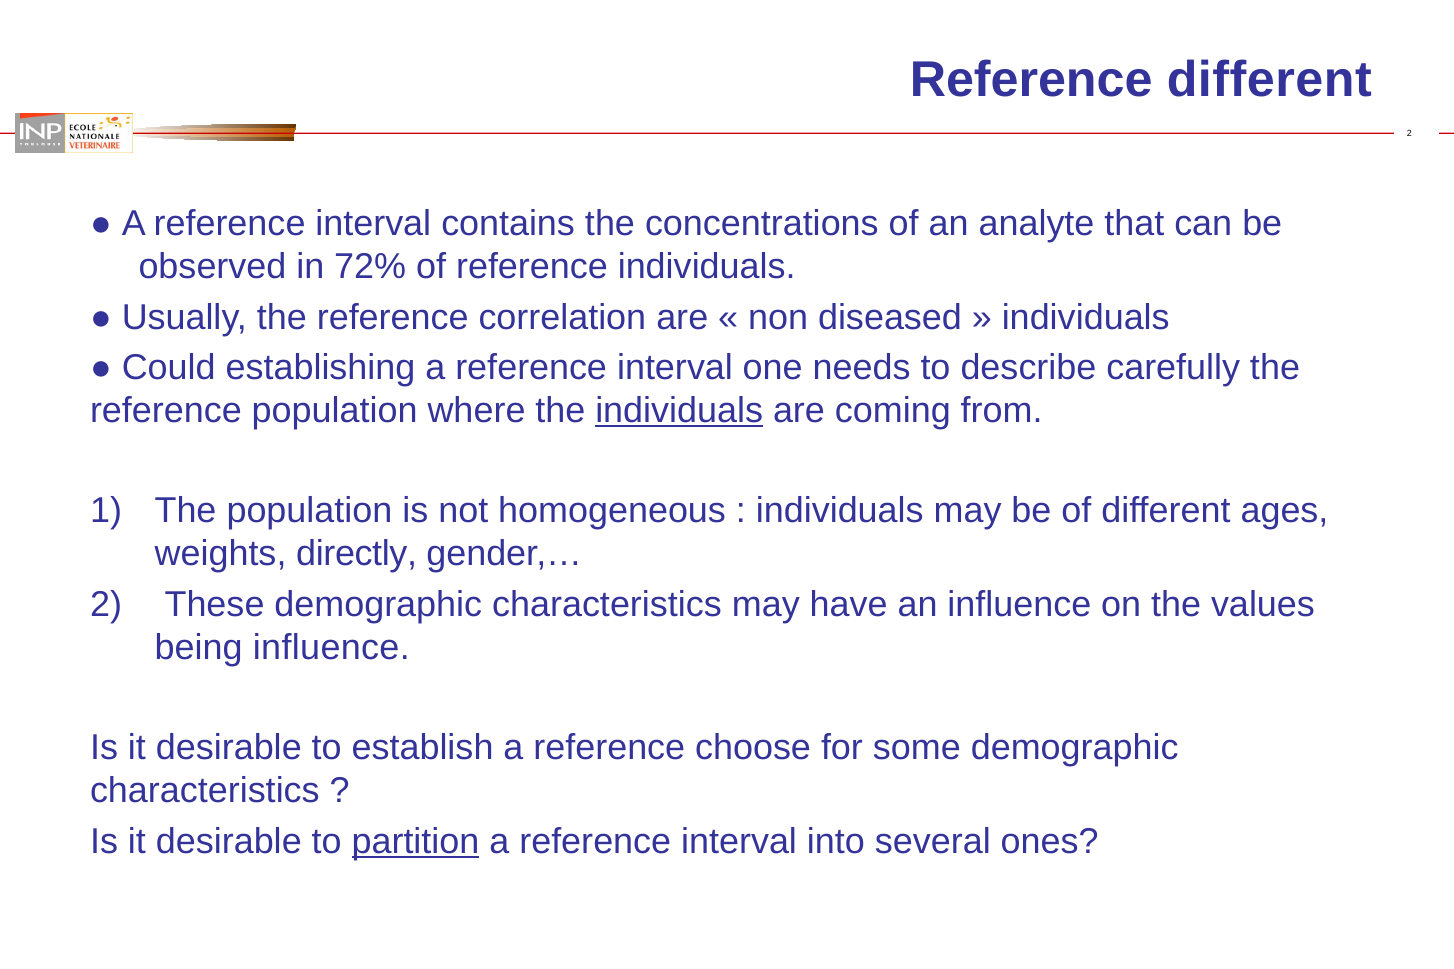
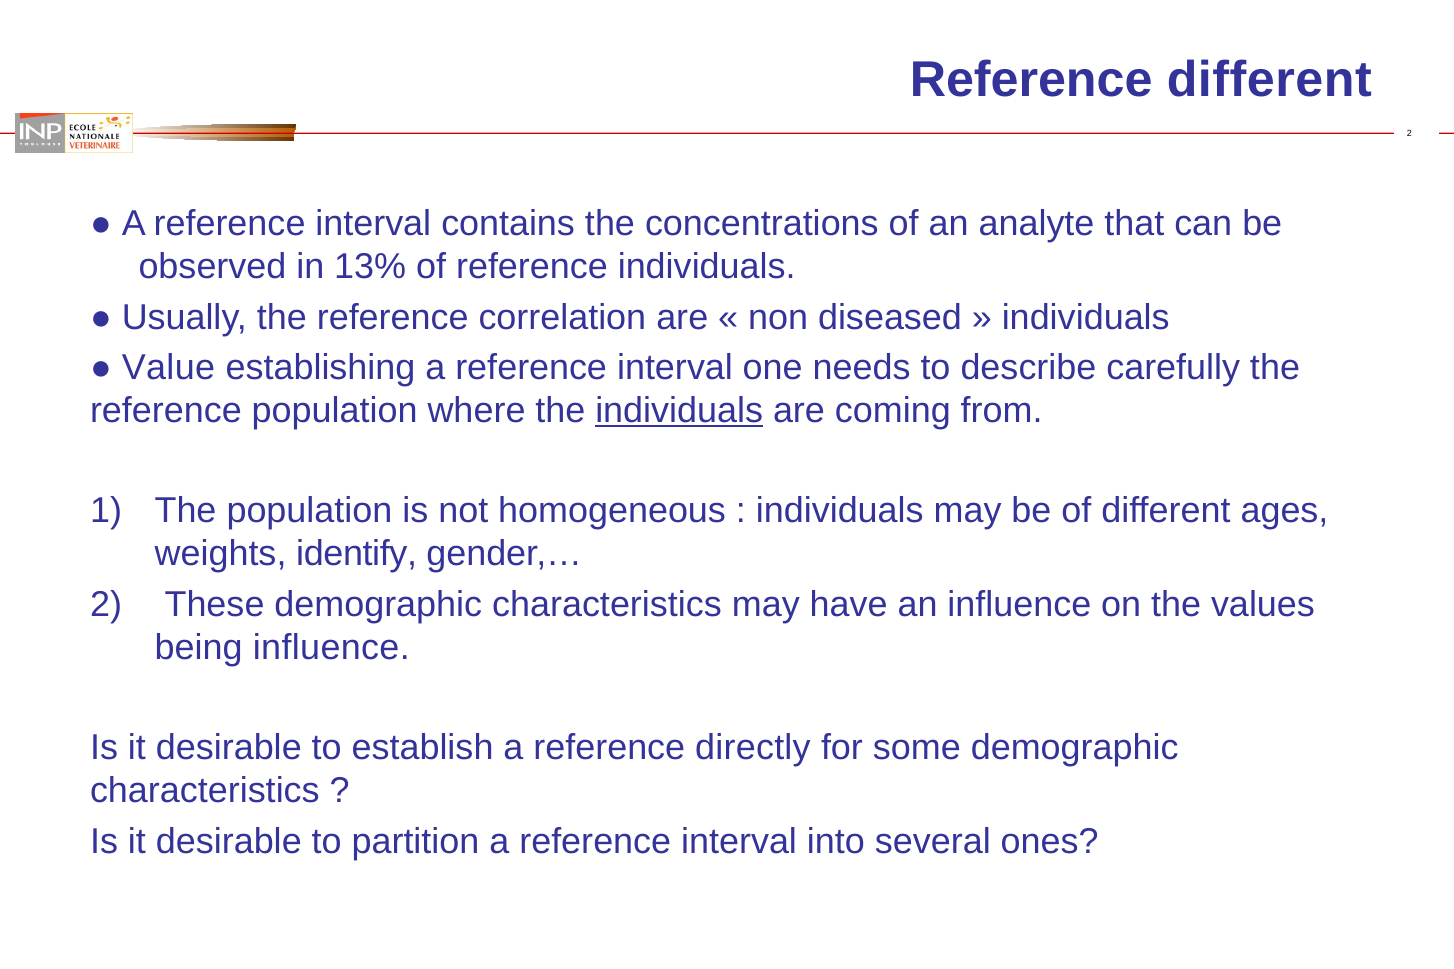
72%: 72% -> 13% (370, 267)
Could: Could -> Value (169, 368)
directly: directly -> identify (357, 554)
choose: choose -> directly (753, 748)
partition underline: present -> none (415, 842)
